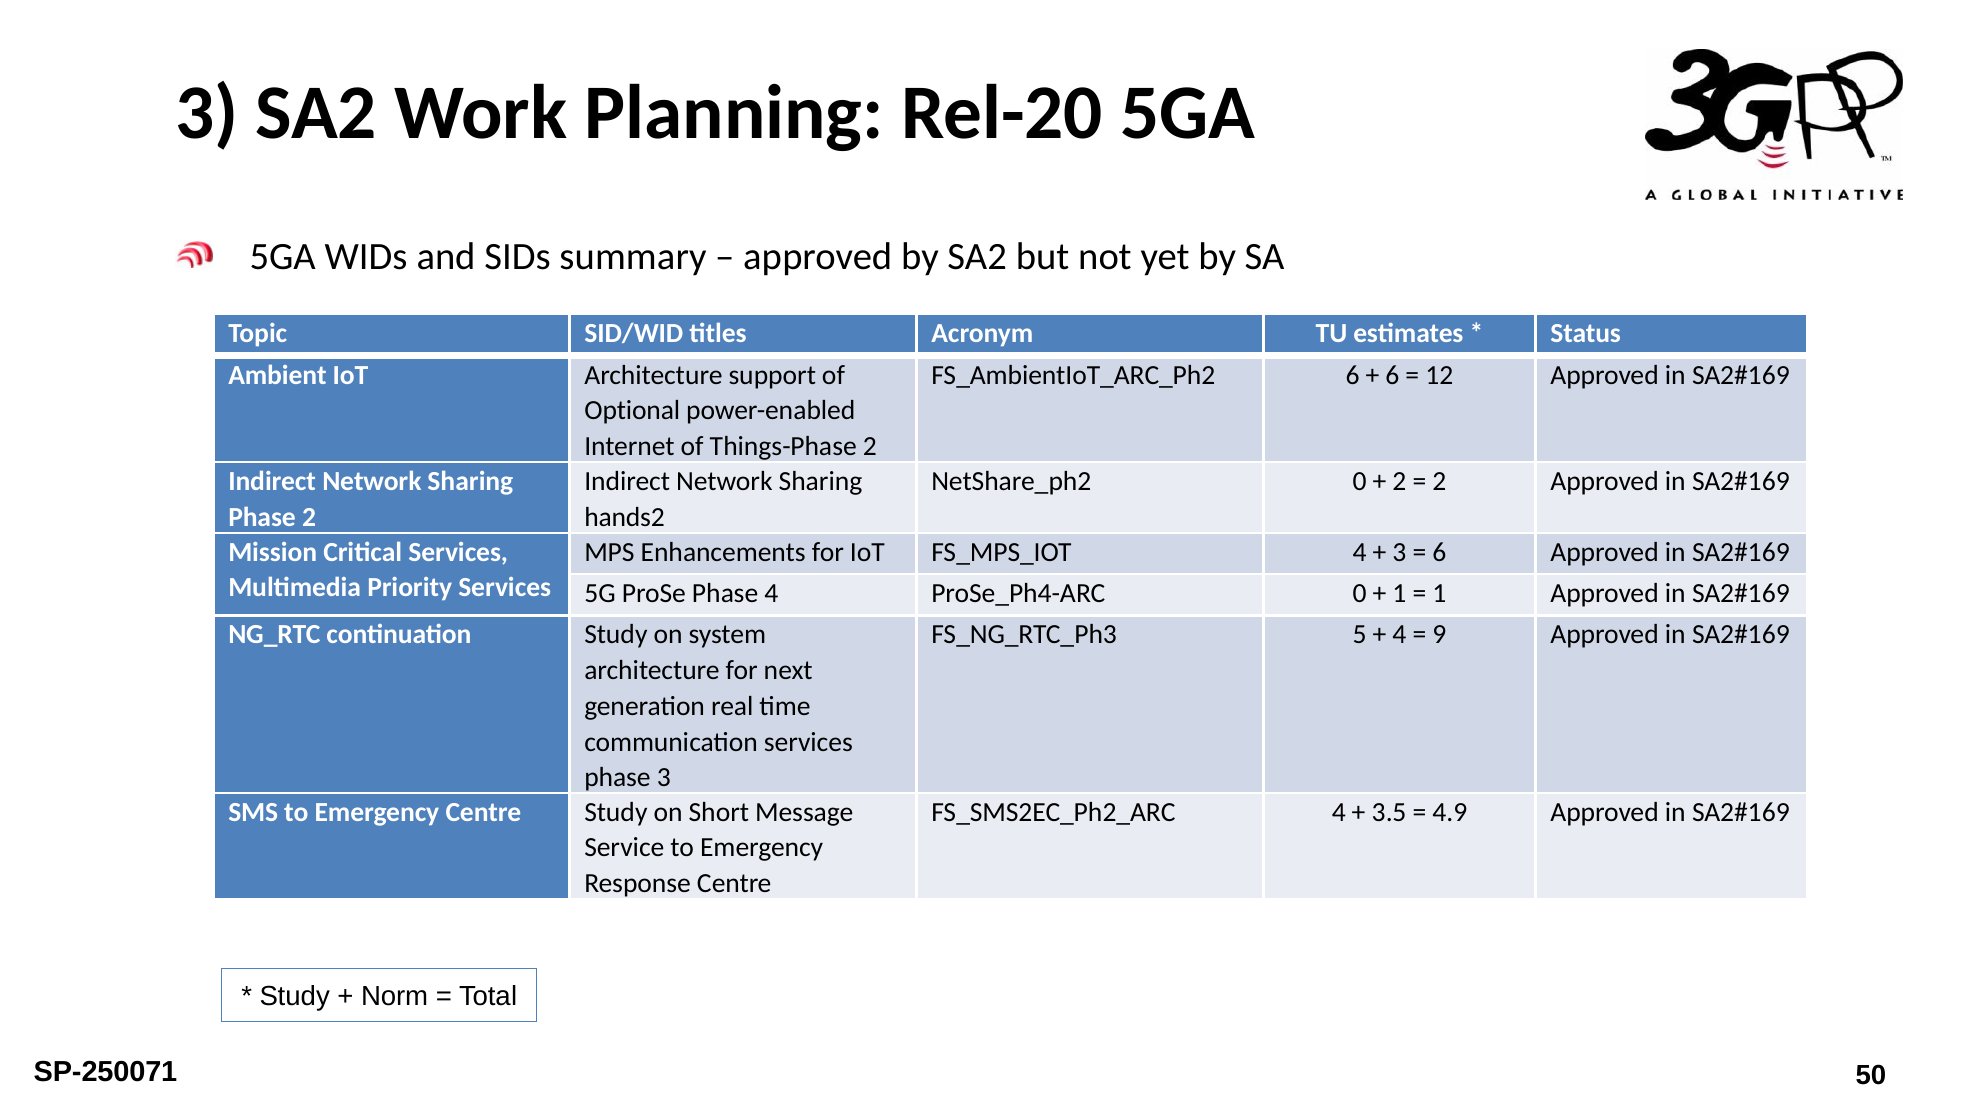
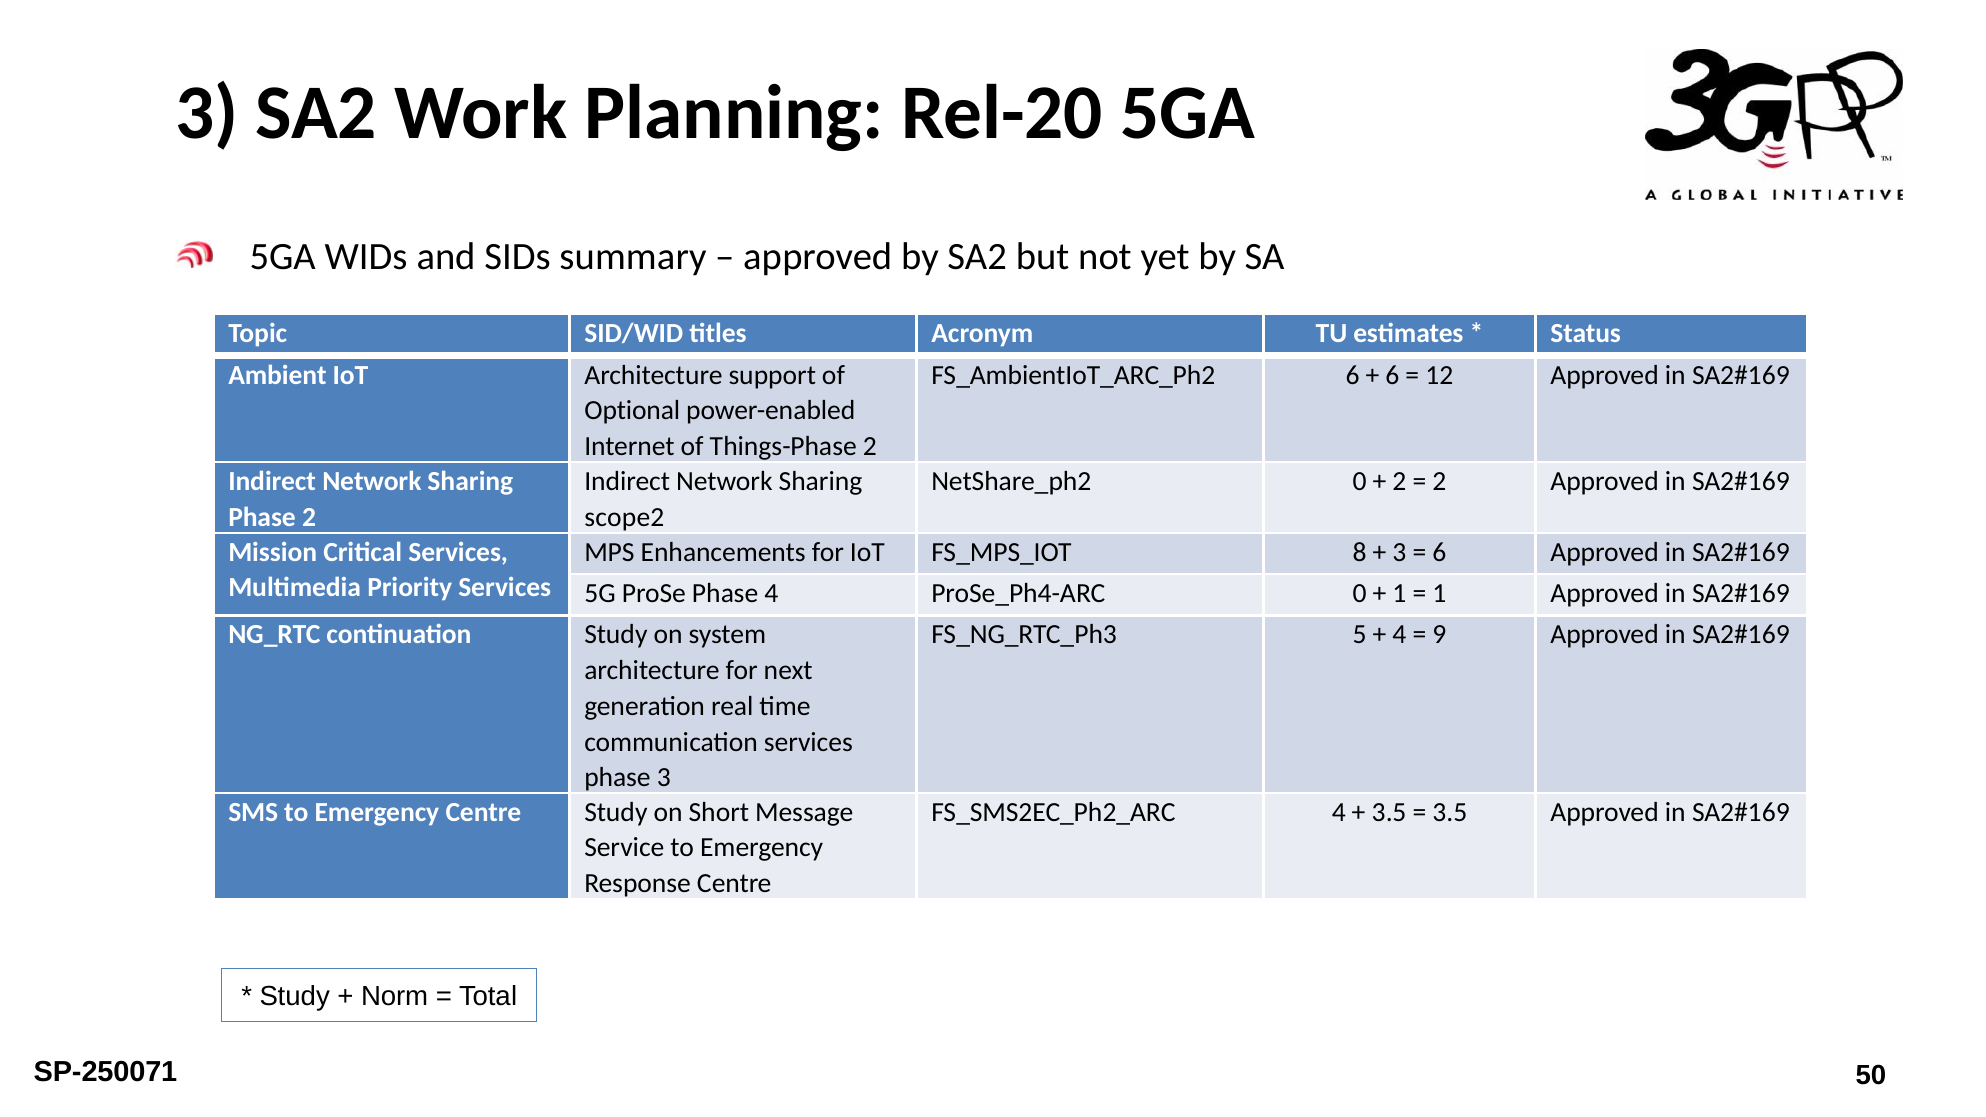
hands2: hands2 -> scope2 (624, 517)
4: 4 -> 8 (1360, 552)
4.9: 4.9 -> 3.5 (1450, 812)
